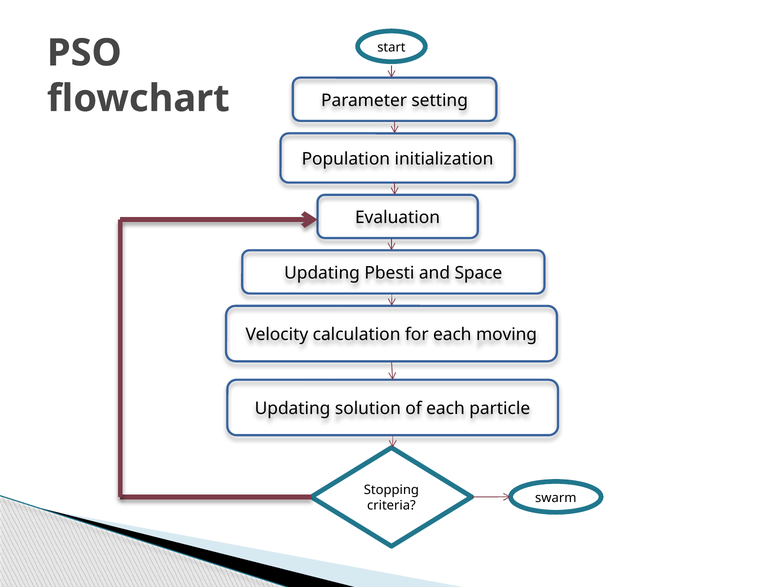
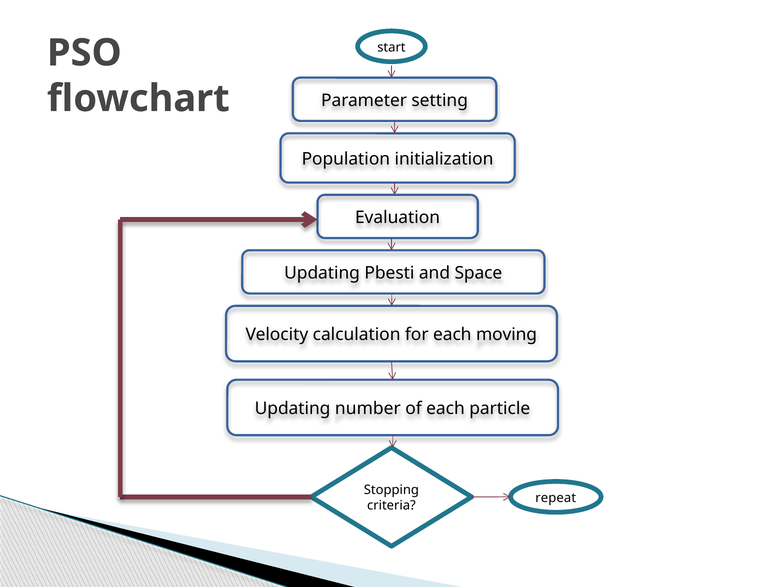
solution: solution -> number (368, 409)
swarm: swarm -> repeat (556, 498)
